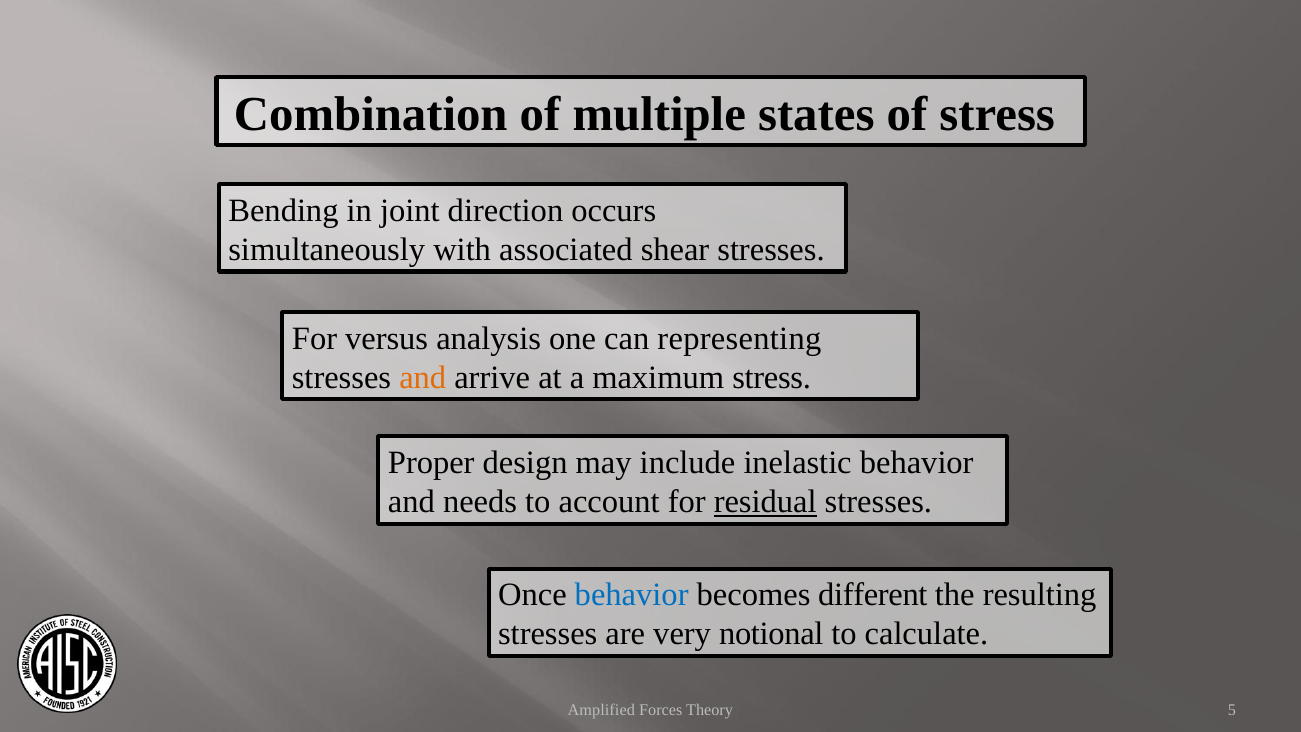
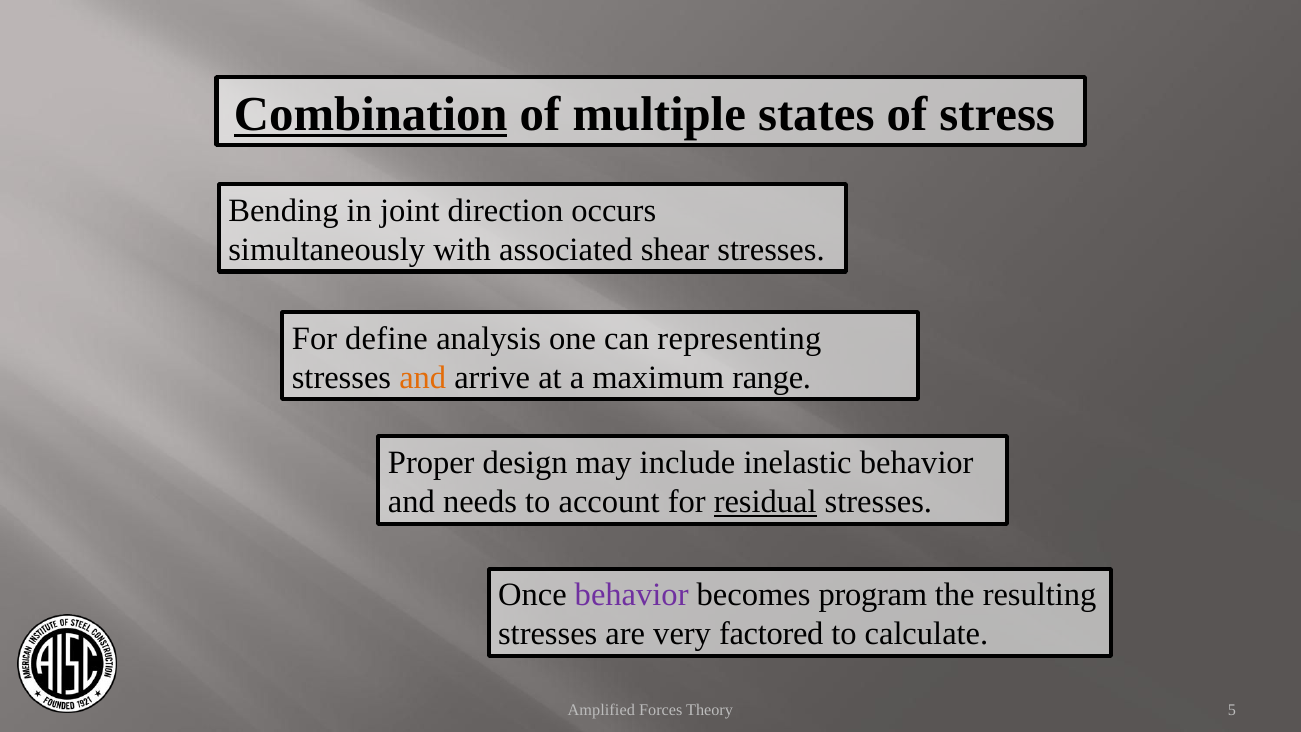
Combination underline: none -> present (371, 114)
versus: versus -> define (386, 338)
maximum stress: stress -> range (772, 377)
behavior colour: blue -> purple (632, 595)
different: different -> program (873, 595)
notional: notional -> factored (771, 634)
